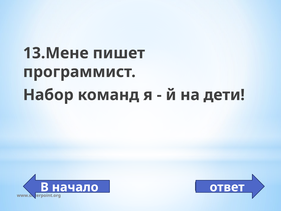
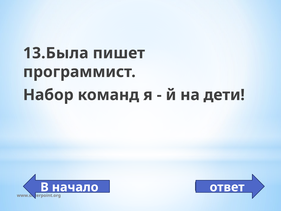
13.Мене: 13.Мене -> 13.Была (56, 53)
